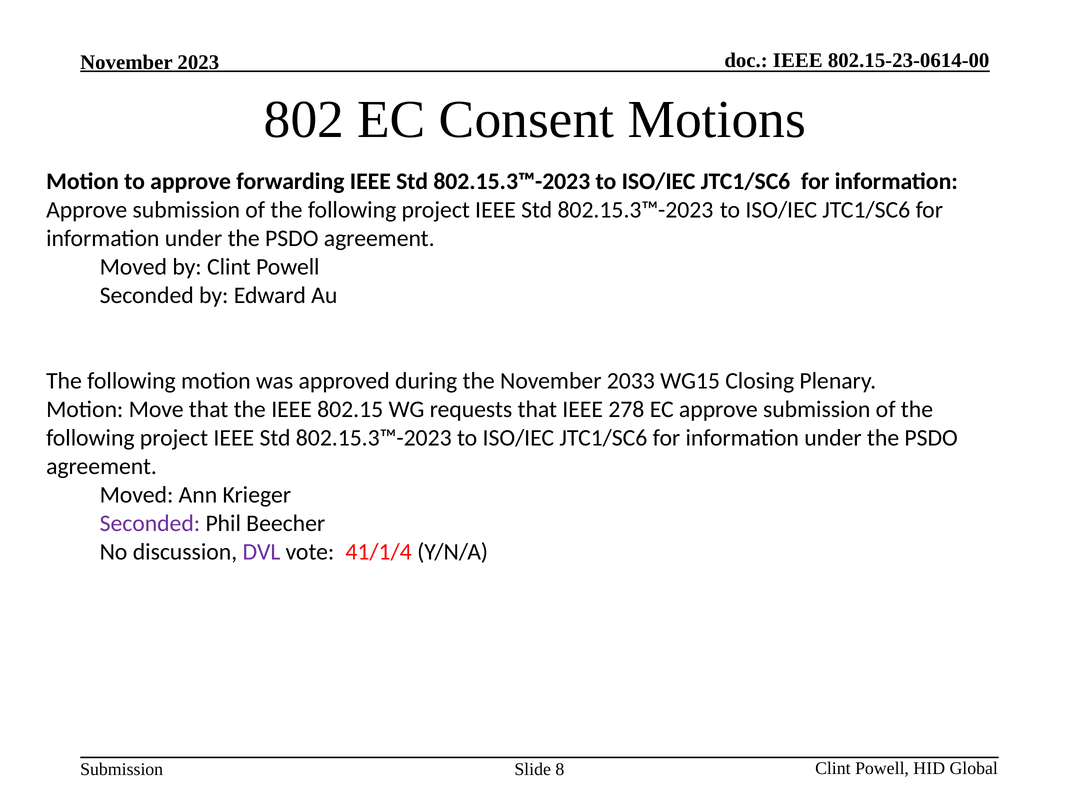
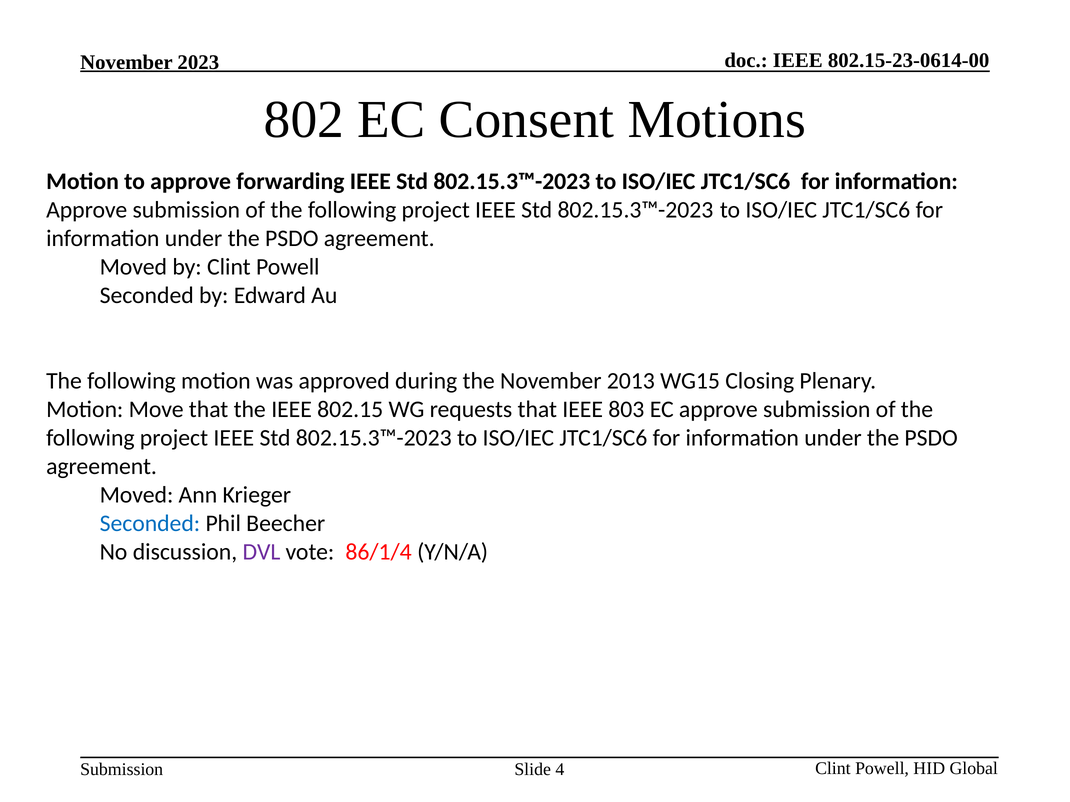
2033: 2033 -> 2013 (631, 381)
278: 278 -> 803 (626, 410)
Seconded colour: purple -> blue (150, 524)
41/1/4: 41/1/4 -> 86/1/4 (379, 552)
8: 8 -> 4 (560, 770)
